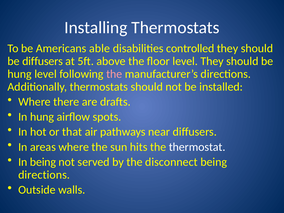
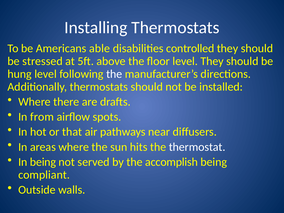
be diffusers: diffusers -> stressed (42, 61)
the colour: pink -> white (114, 74)
In hung: hung -> from (42, 117)
disconnect: disconnect -> accomplish (172, 162)
directions: directions -> compliant (44, 175)
